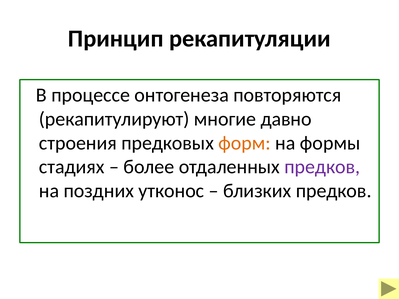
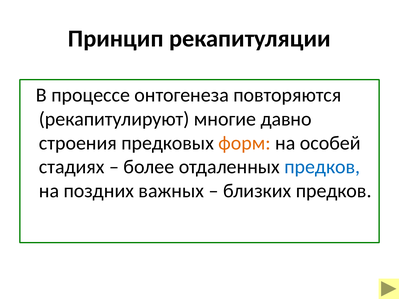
формы: формы -> особей (330, 143)
предков colour: purple -> blue (322, 167)
утконос: утконос -> важных (171, 191)
